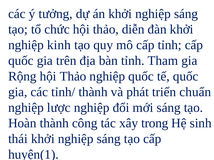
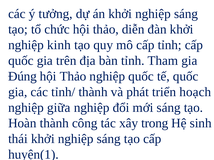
Rộng: Rộng -> Đúng (22, 77)
chuẩn: chuẩn -> hoạch (195, 92)
lược: lược -> giữa (59, 108)
